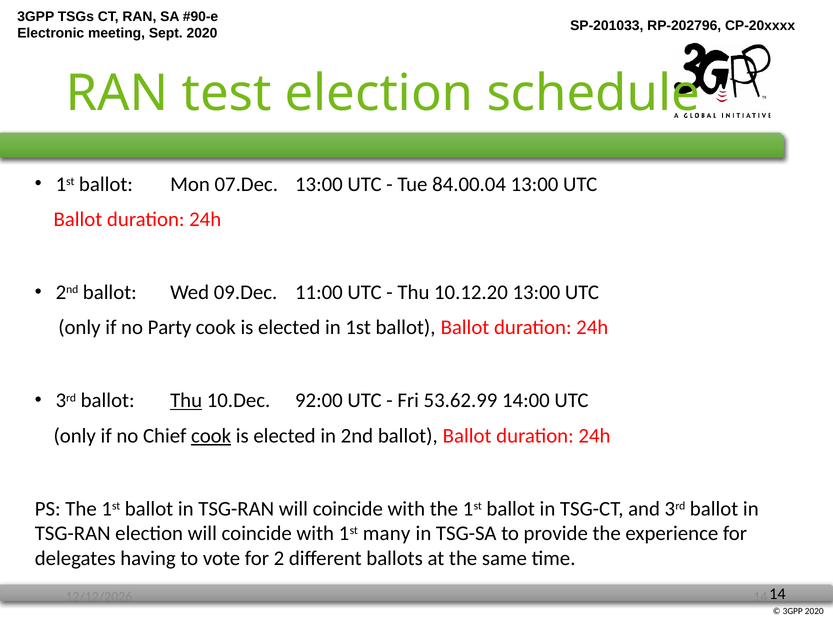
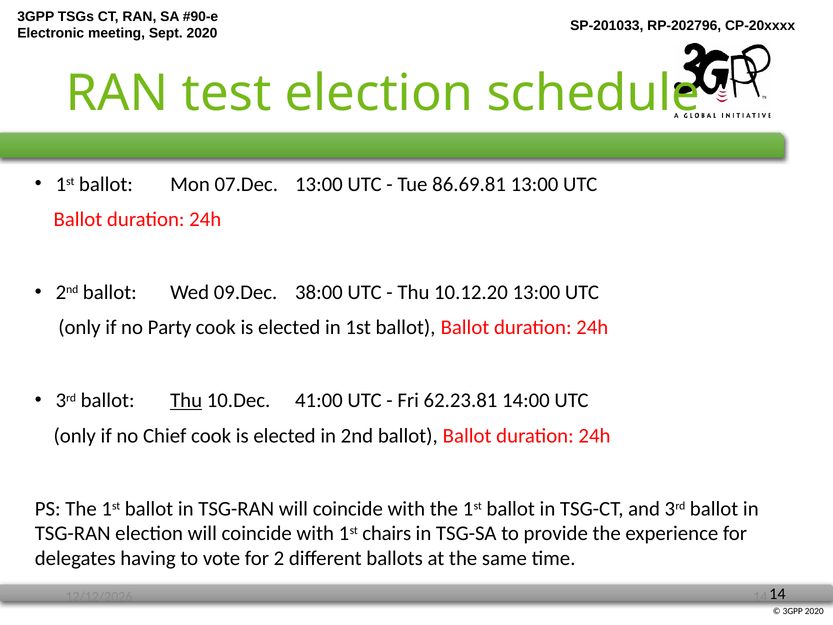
84.00.04: 84.00.04 -> 86.69.81 (469, 184)
11:00: 11:00 -> 38:00 (319, 292)
92:00: 92:00 -> 41:00 (319, 400)
53.62.99: 53.62.99 -> 62.23.81 (460, 400)
cook underline: present -> none (211, 436)
many: many -> chairs (387, 533)
